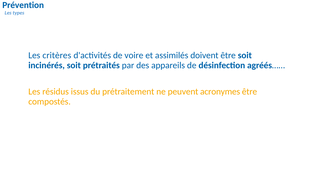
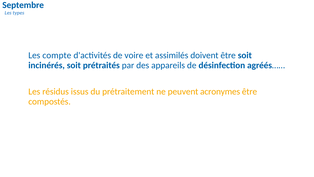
Prévention: Prévention -> Septembre (23, 5)
critères: critères -> compte (57, 55)
